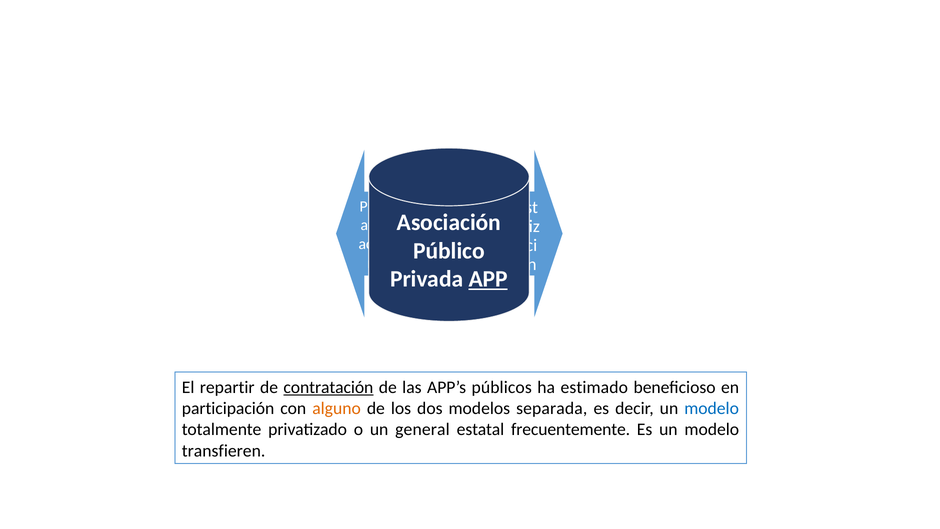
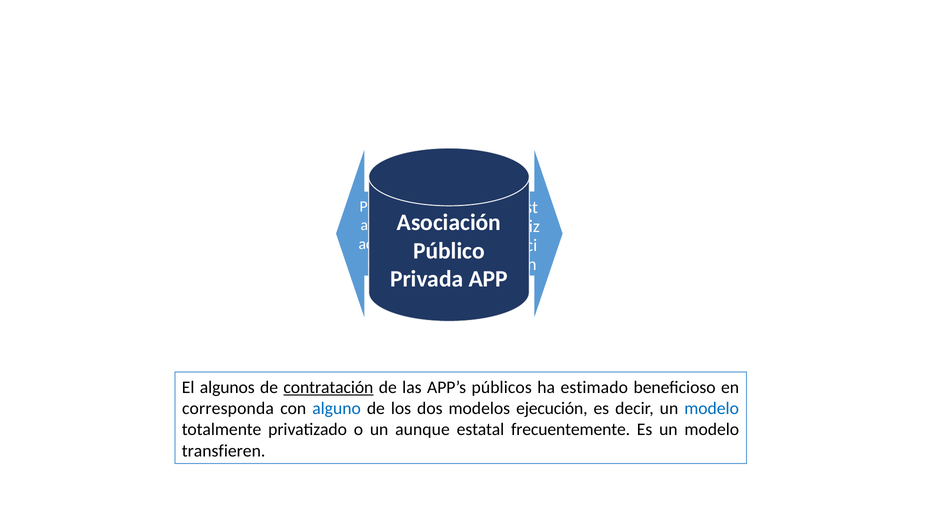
APP underline: present -> none (488, 279)
repartir: repartir -> algunos (227, 387)
participación: participación -> corresponda (228, 408)
alguno colour: orange -> blue (337, 408)
separada: separada -> ejecución (552, 408)
general: general -> aunque (422, 429)
